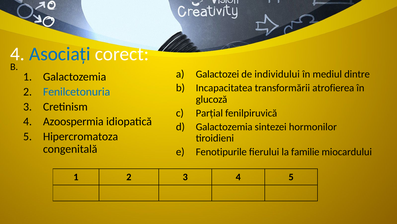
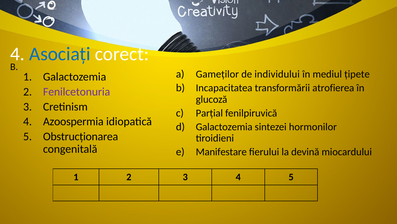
Galactozei: Galactozei -> Gameților (217, 74)
dintre: dintre -> țipete (357, 74)
Fenilcetonuria colour: blue -> purple (77, 91)
Hipercromatoza: Hipercromatoza -> Obstrucționarea (81, 136)
Fenotipurile: Fenotipurile -> Manifestare (221, 151)
familie: familie -> devină (305, 151)
